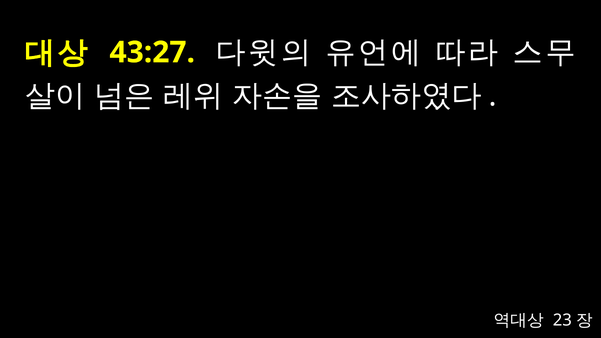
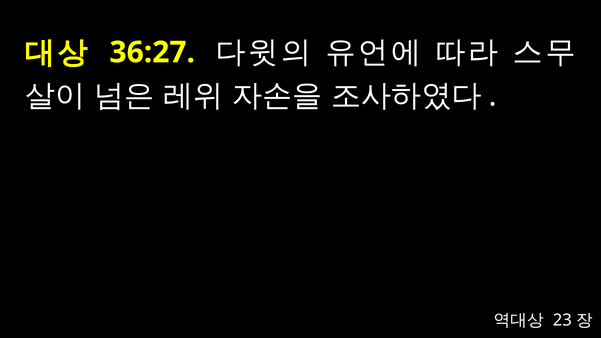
43:27: 43:27 -> 36:27 (152, 52)
